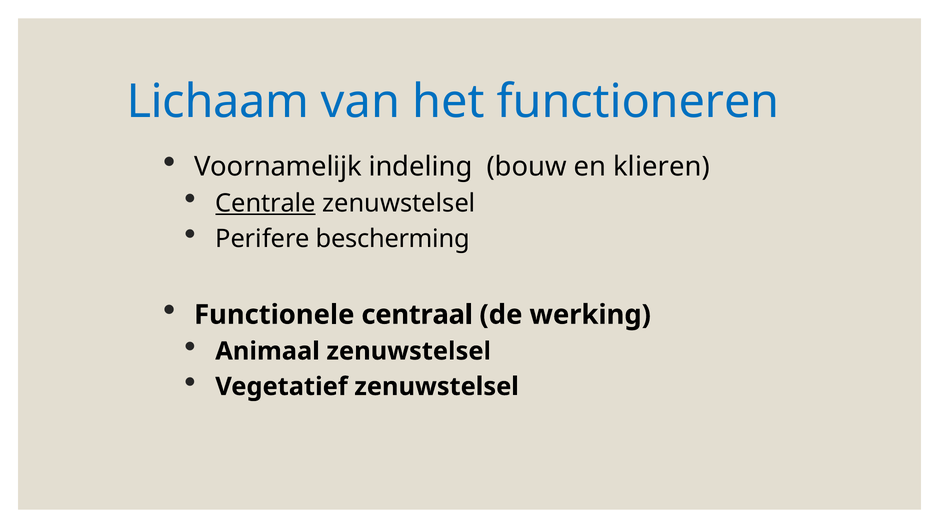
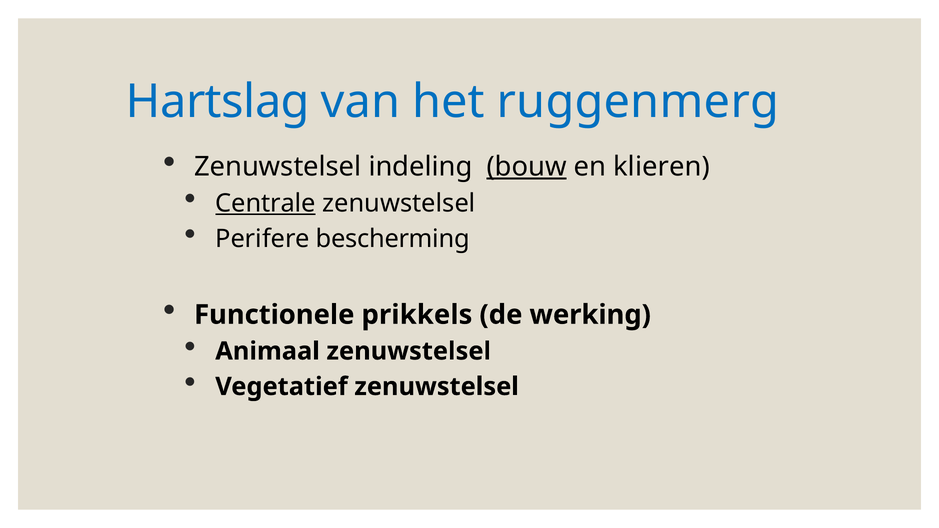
Lichaam: Lichaam -> Hartslag (218, 102)
functioneren: functioneren -> ruggenmerg (638, 102)
Voornamelijk: Voornamelijk -> Zenuwstelsel (278, 167)
bouw underline: none -> present (527, 167)
centraal: centraal -> prikkels (417, 315)
